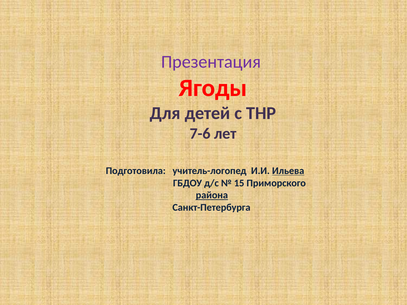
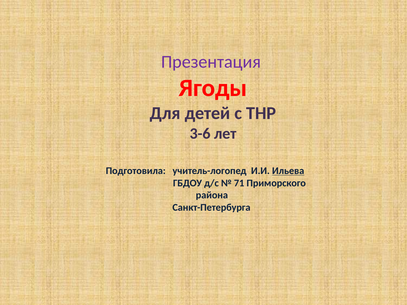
7-6: 7-6 -> 3-6 (200, 134)
15: 15 -> 71 (239, 183)
района underline: present -> none (212, 195)
